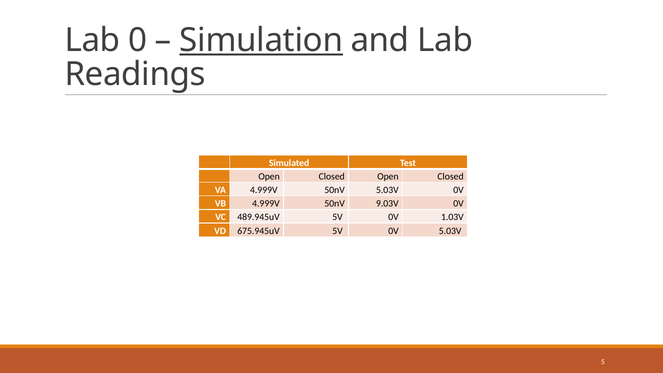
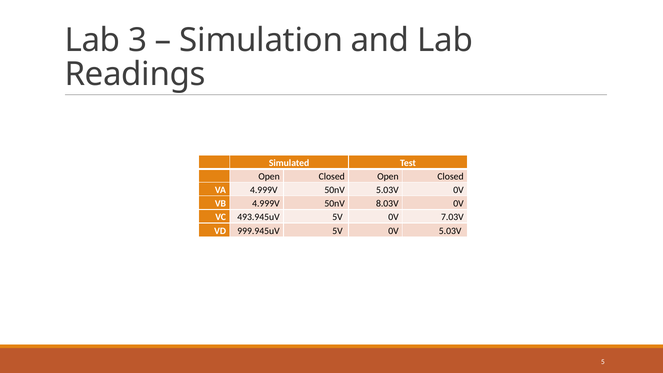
0: 0 -> 3 (138, 40)
Simulation underline: present -> none (261, 40)
9.03V: 9.03V -> 8.03V (387, 204)
489.945uV: 489.945uV -> 493.945uV (258, 217)
1.03V: 1.03V -> 7.03V (452, 217)
675.945uV: 675.945uV -> 999.945uV (258, 231)
